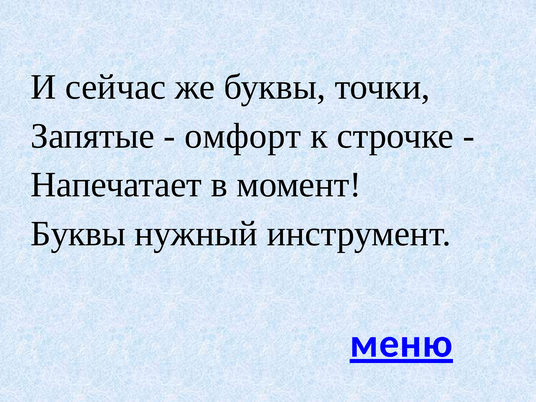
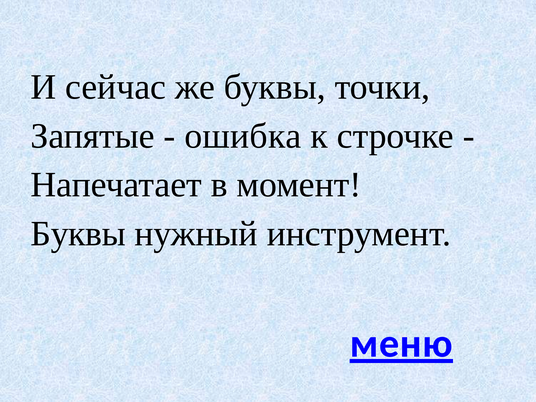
омфорт: омфорт -> ошибка (243, 136)
